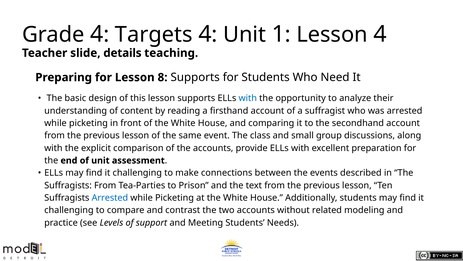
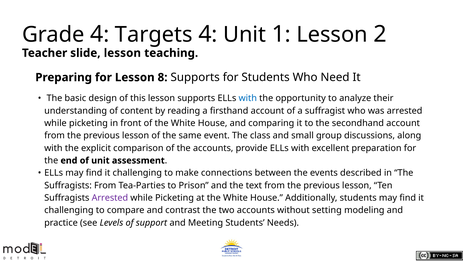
Lesson 4: 4 -> 2 (380, 34)
slide details: details -> lesson (122, 53)
Arrested colour: blue -> purple (110, 197)
related: related -> setting (327, 210)
